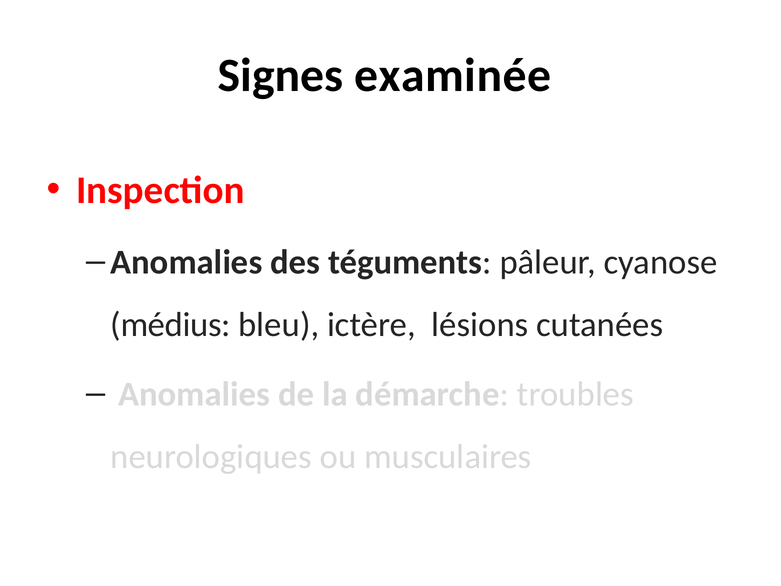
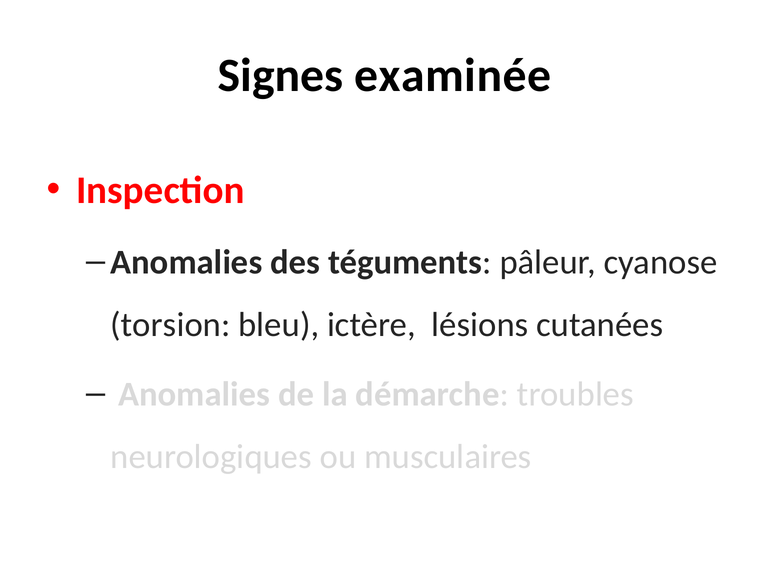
médius: médius -> torsion (170, 324)
